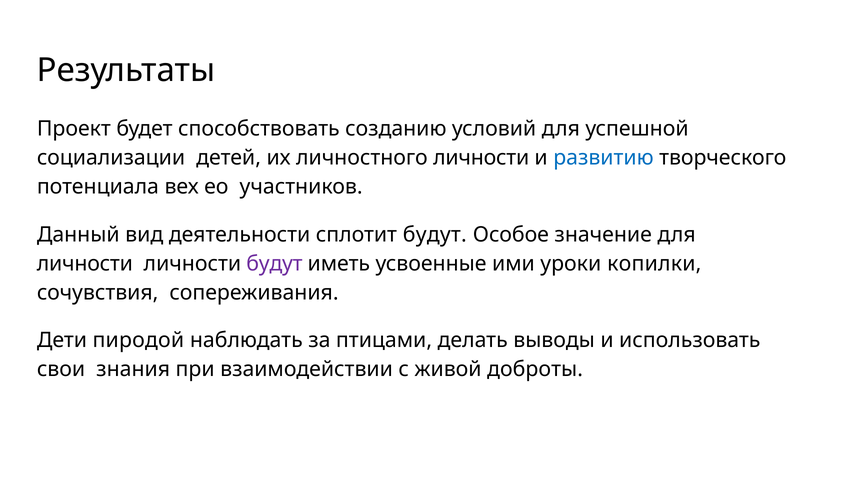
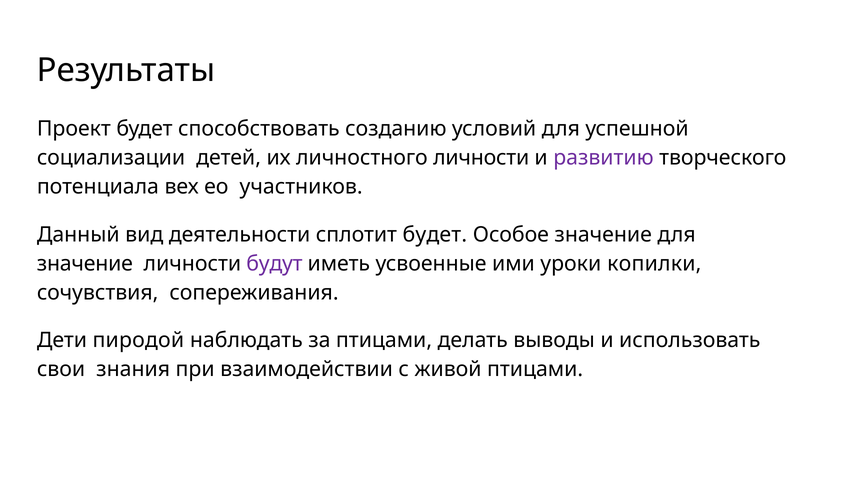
развитию colour: blue -> purple (603, 158)
сплотит будут: будут -> будет (435, 234)
личности: личности -> значение (85, 263)
живой доброты: доброты -> птицами (535, 369)
